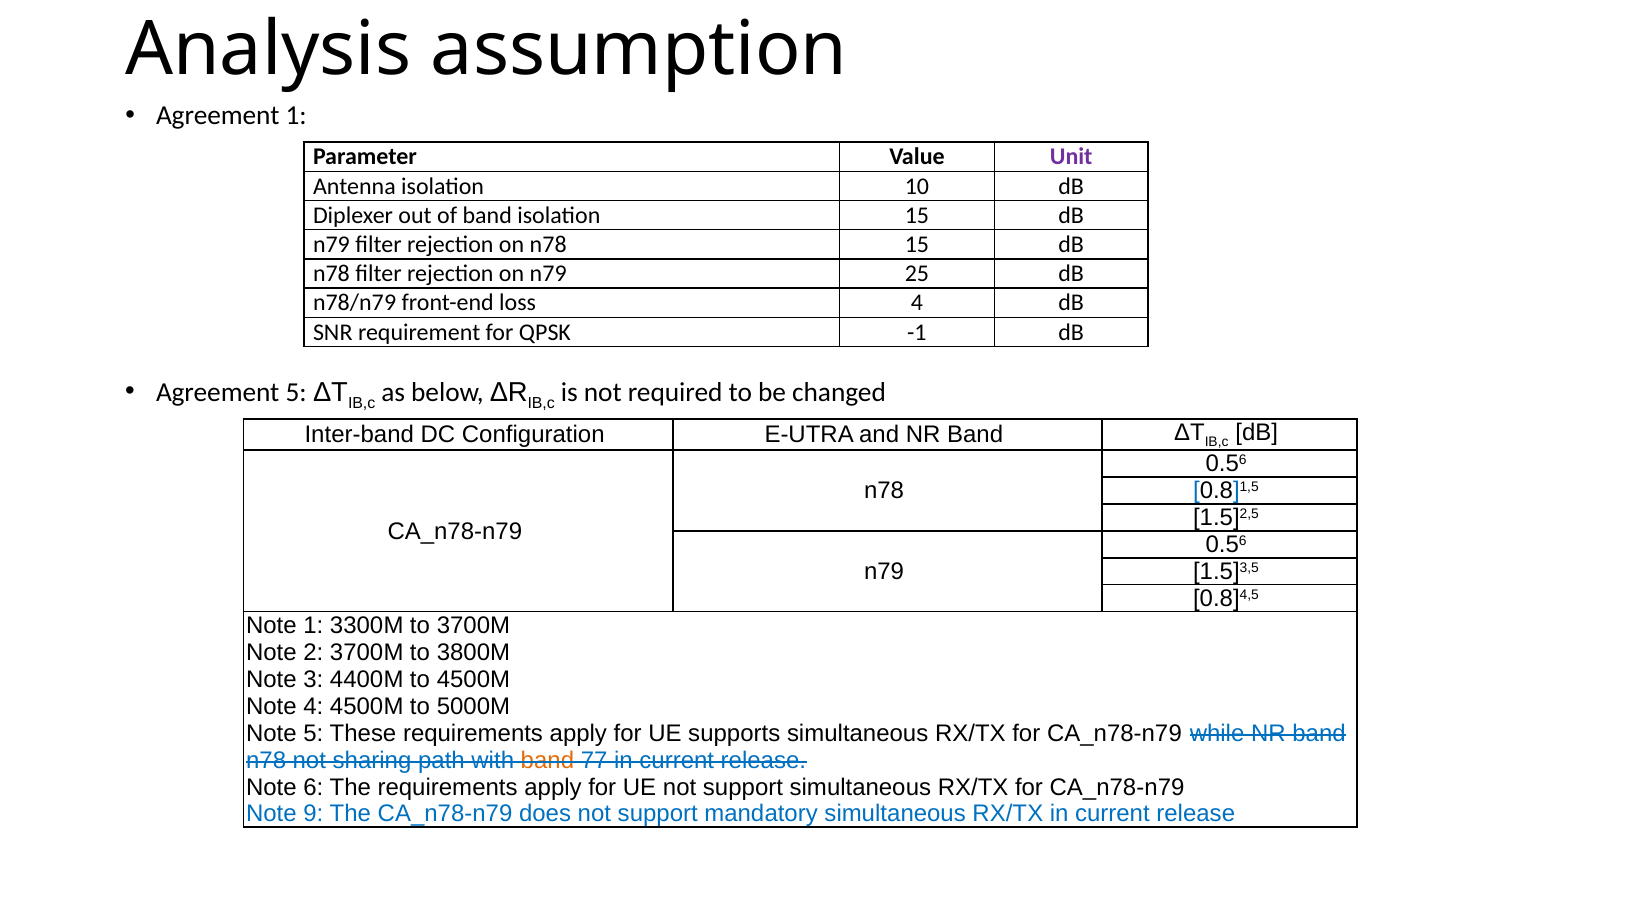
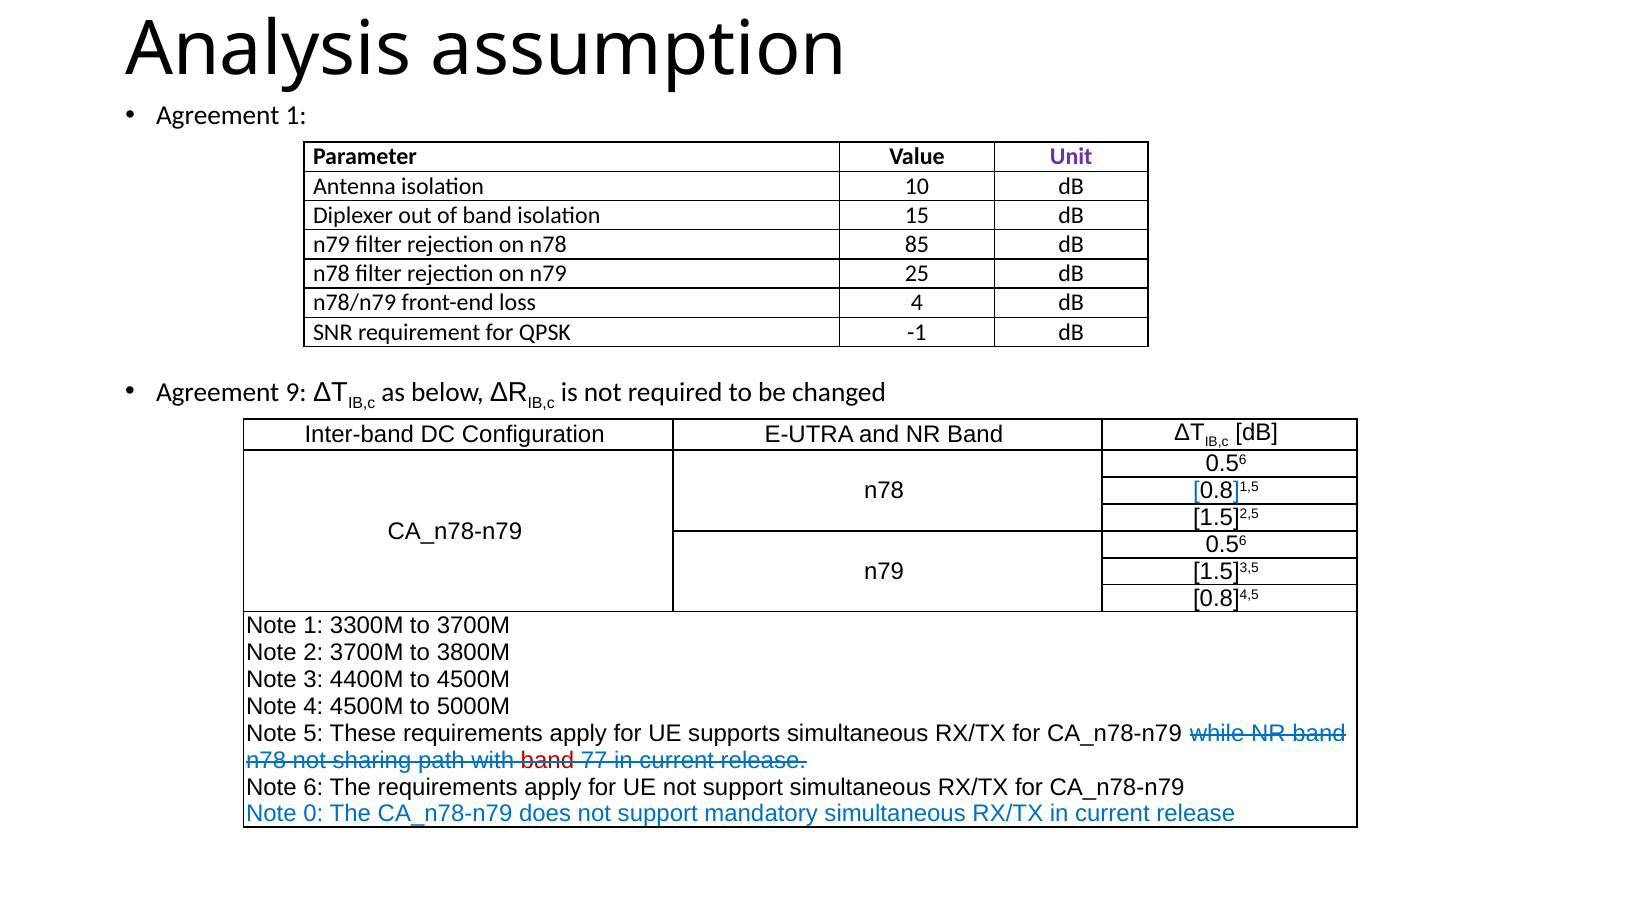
n78 15: 15 -> 85 (917, 245)
Agreement 5: 5 -> 9 (296, 393)
band colour: orange -> red (547, 760)
9: 9 -> 0 (313, 814)
